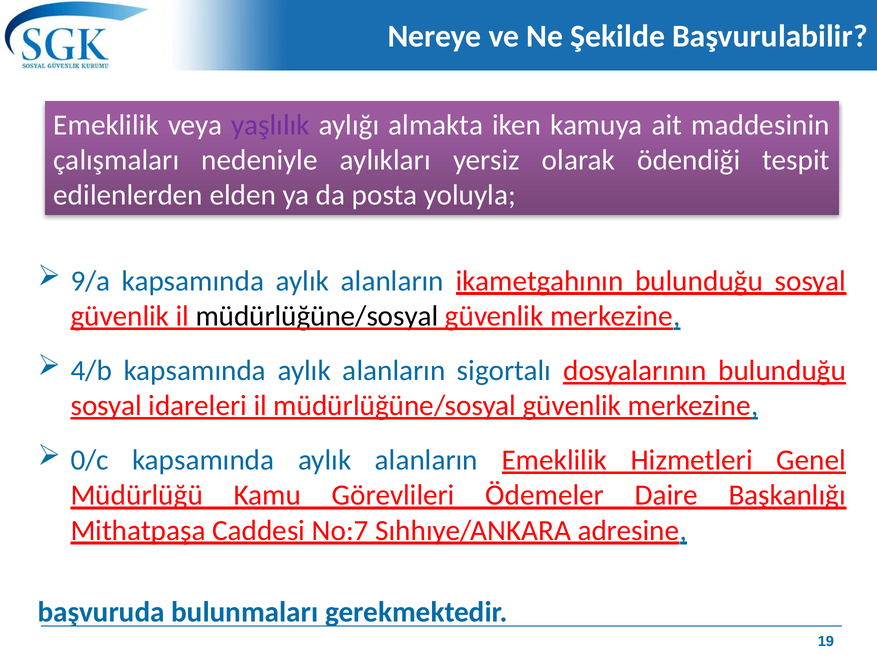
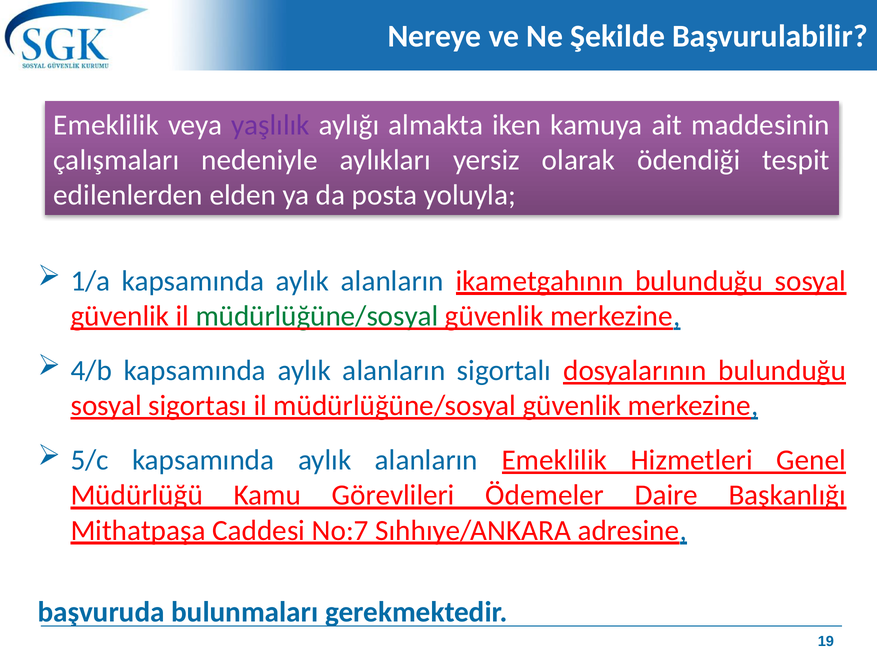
9/a: 9/a -> 1/a (91, 281)
müdürlüğüne/sosyal colour: black -> green (317, 316)
idareleri: idareleri -> sigortası (198, 406)
0/c: 0/c -> 5/c (90, 460)
